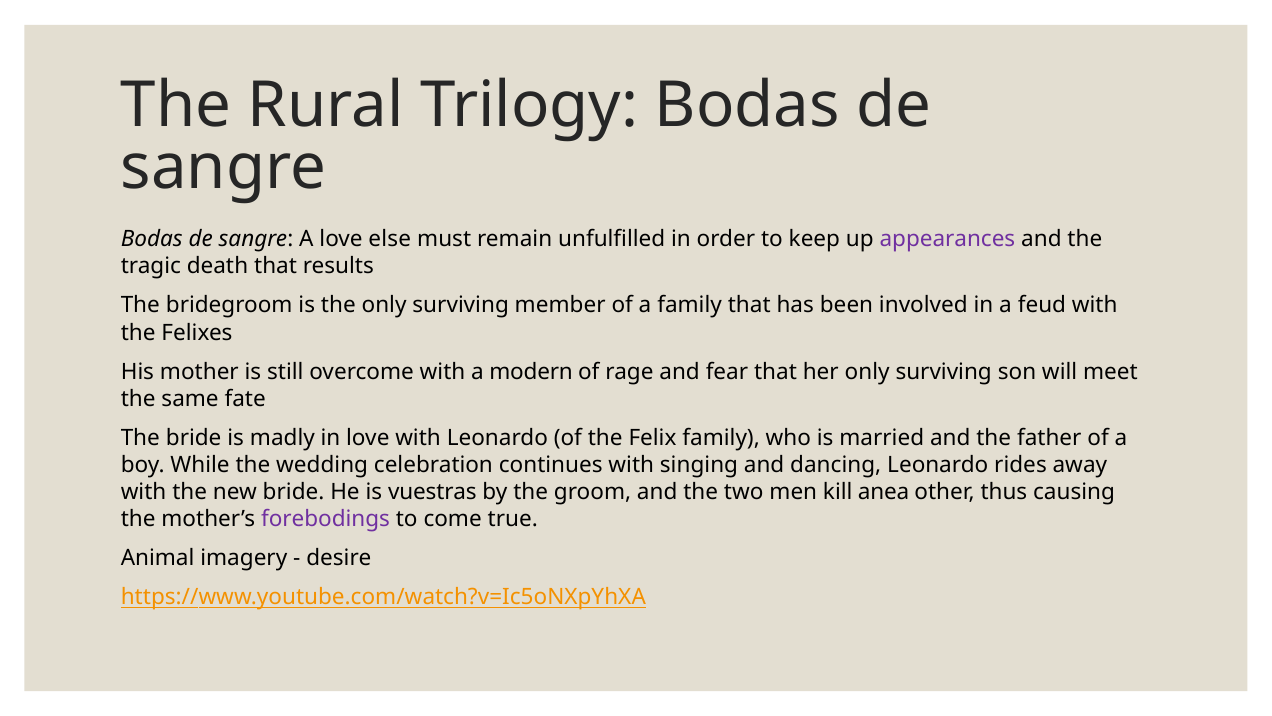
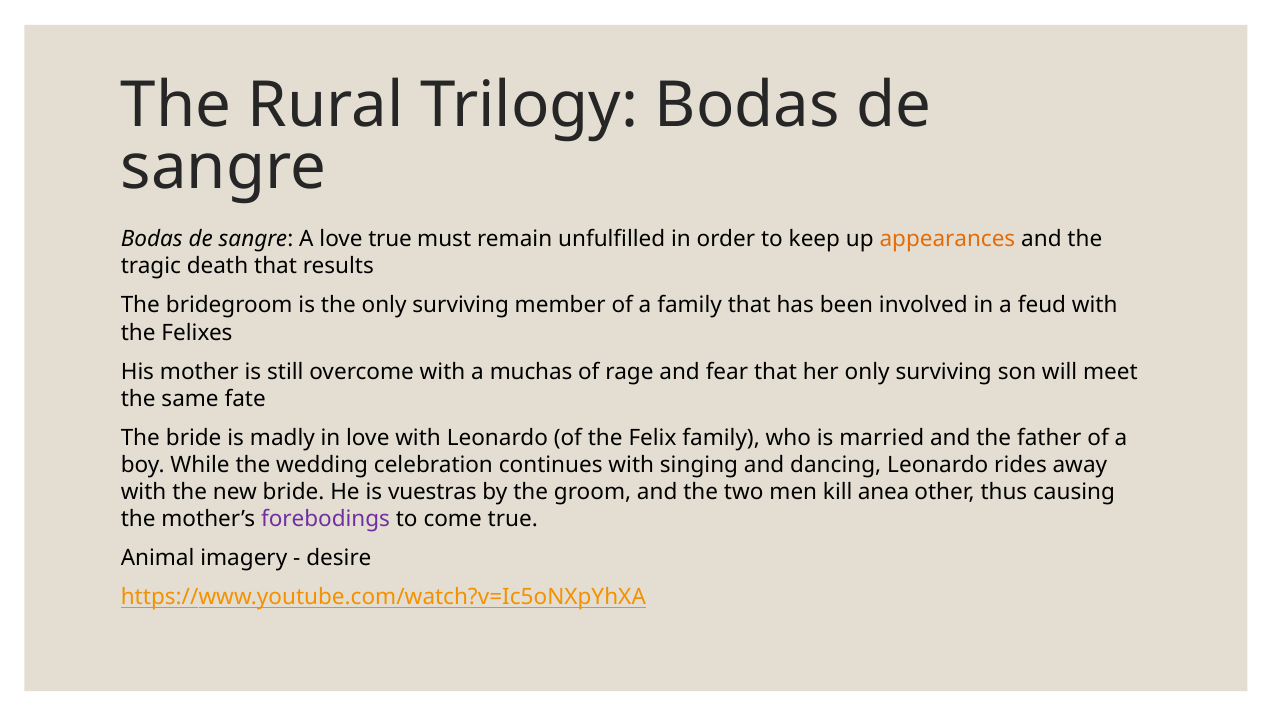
love else: else -> true (390, 239)
appearances colour: purple -> orange (947, 239)
modern: modern -> muchas (531, 371)
